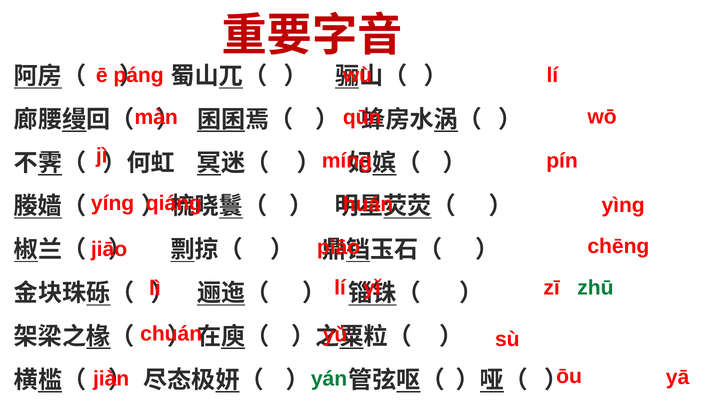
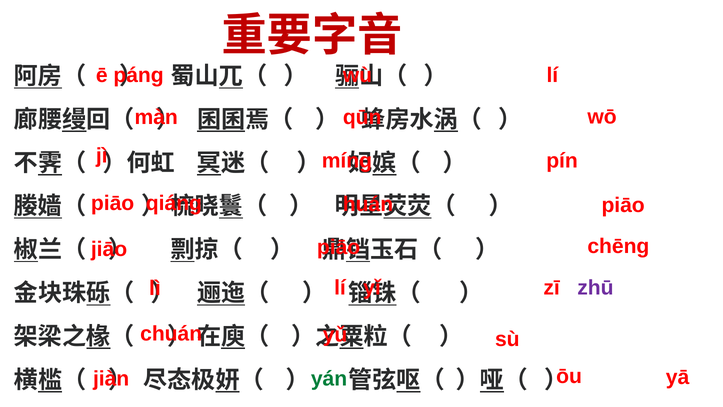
yíng: yíng -> piāo (113, 203)
yìng: yìng -> piāo (623, 205)
zhū colour: green -> purple (595, 288)
